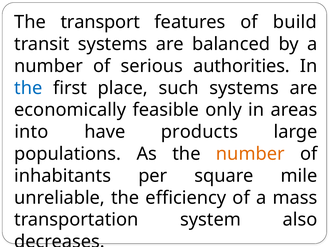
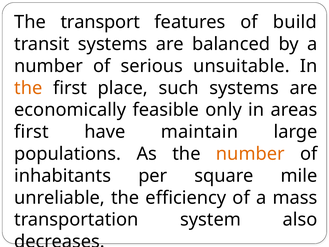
authorities: authorities -> unsuitable (241, 66)
the colour: blue -> orange (28, 88)
into: into -> first (31, 132)
products: products -> maintain (199, 132)
